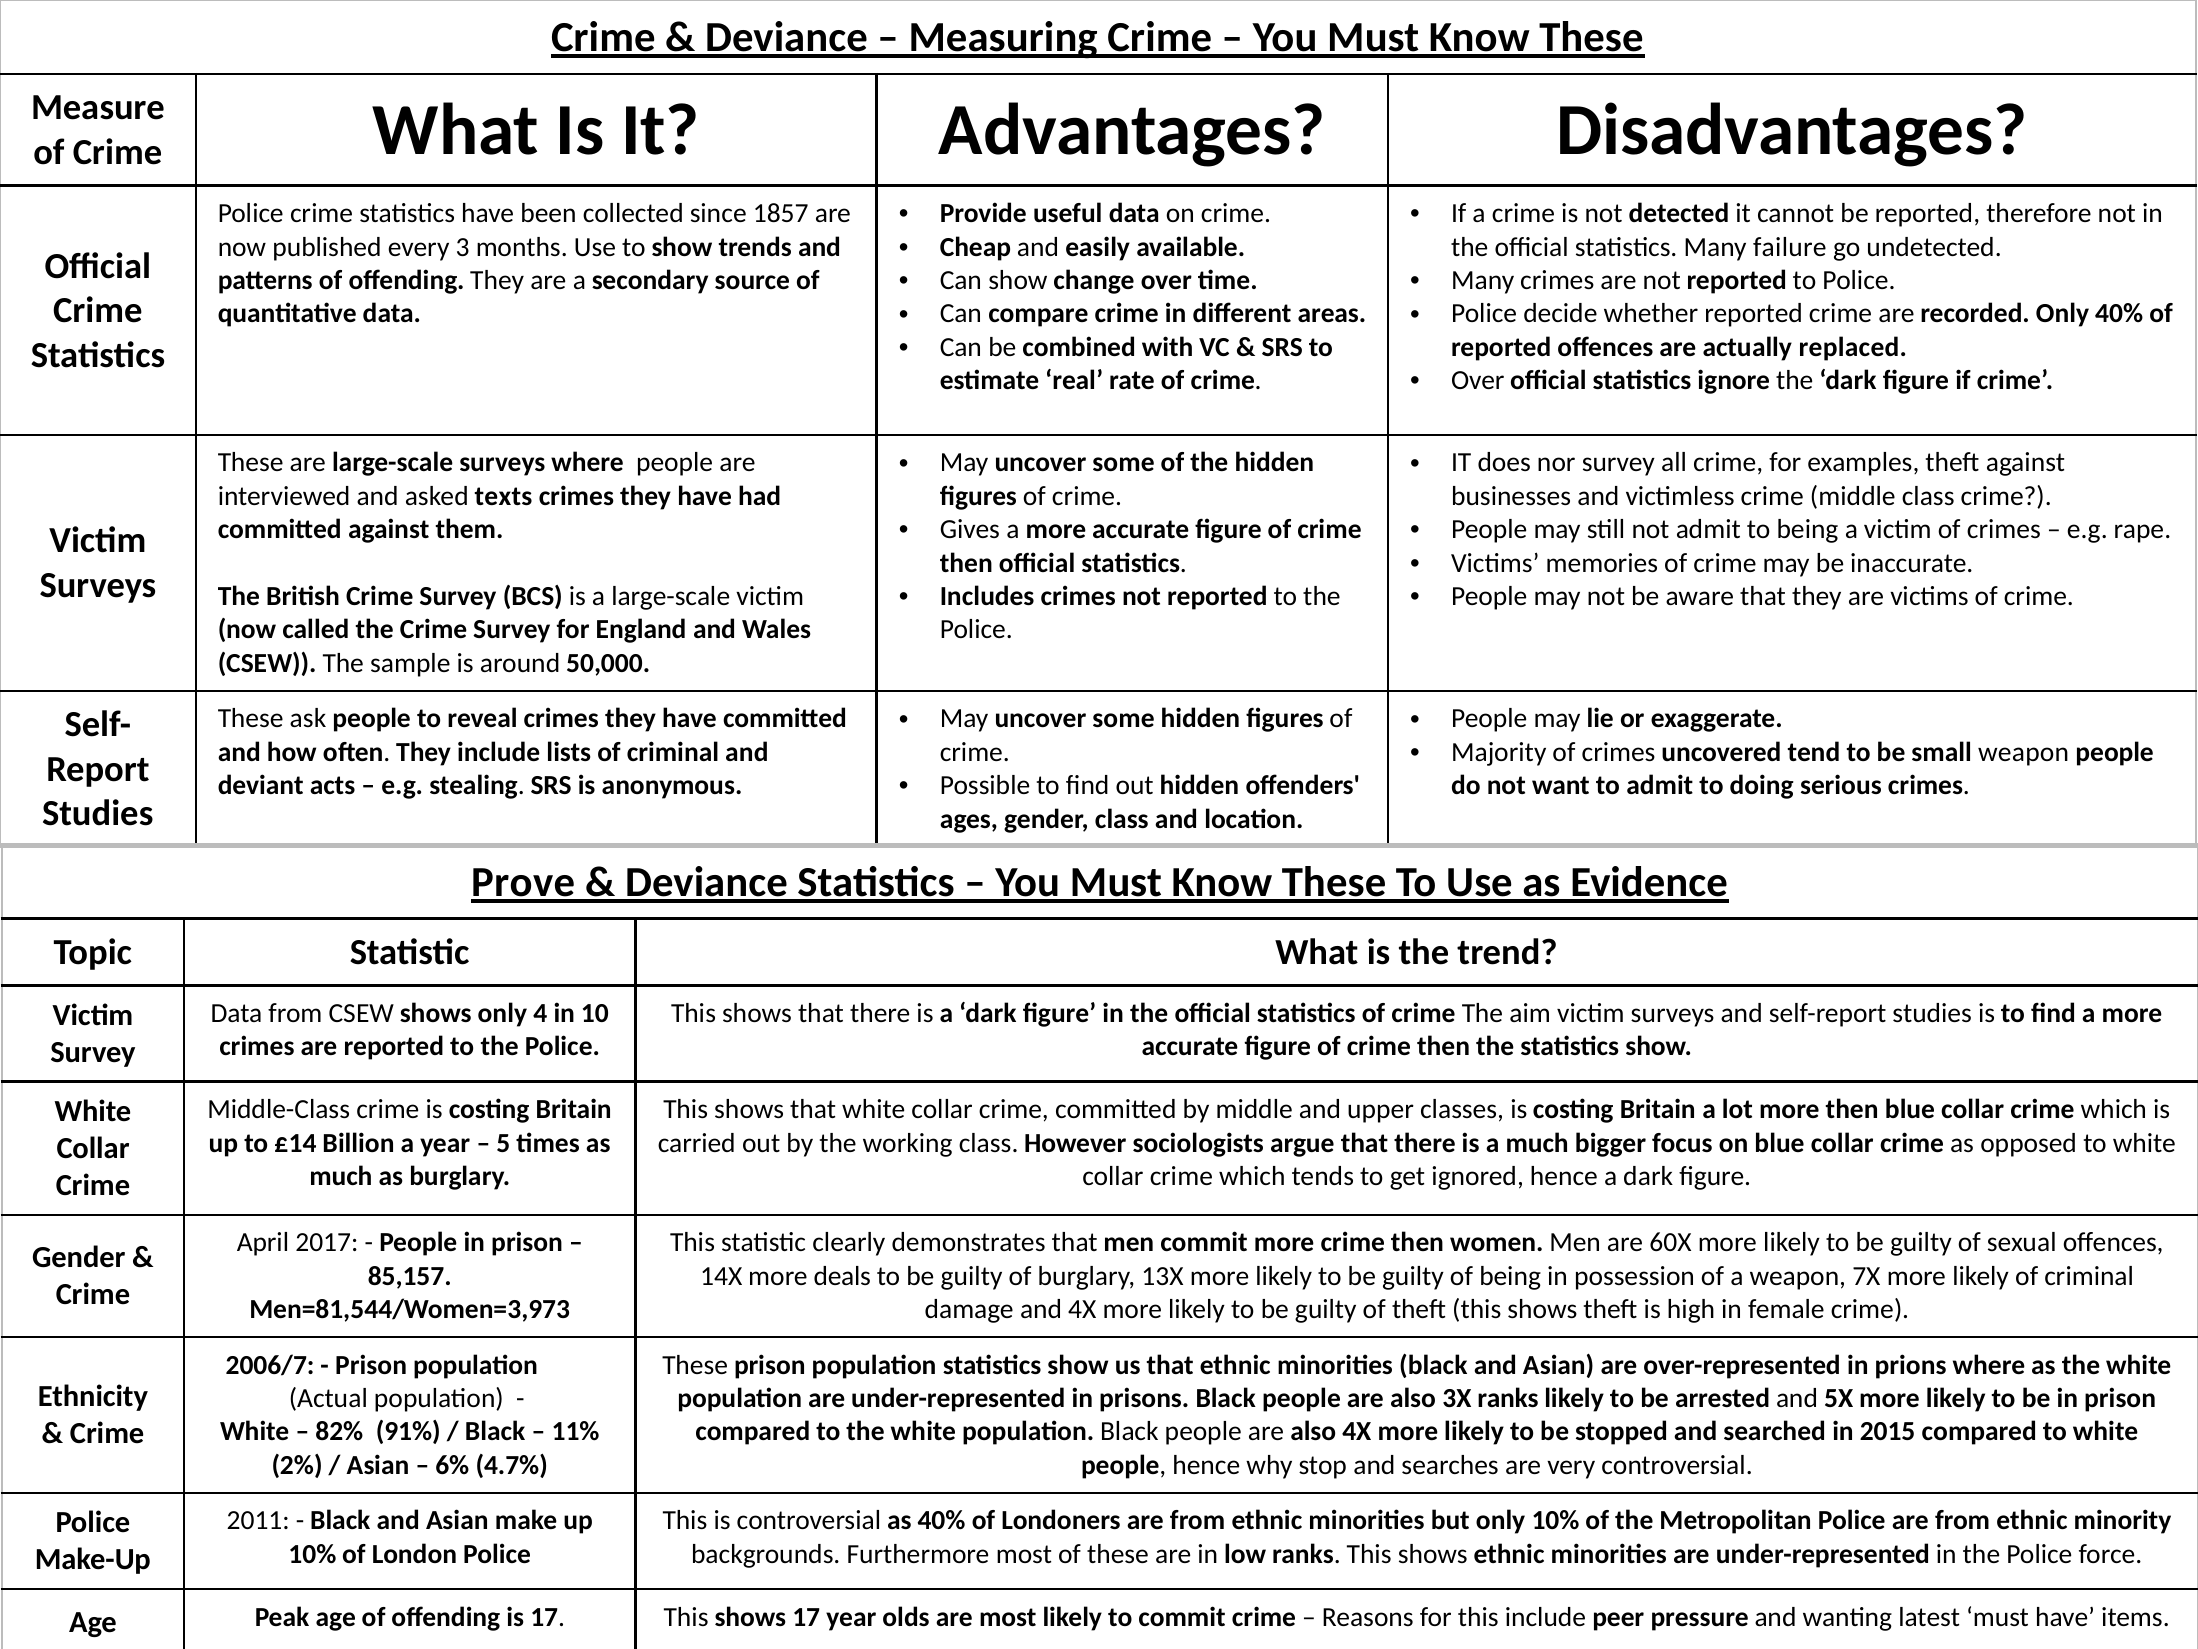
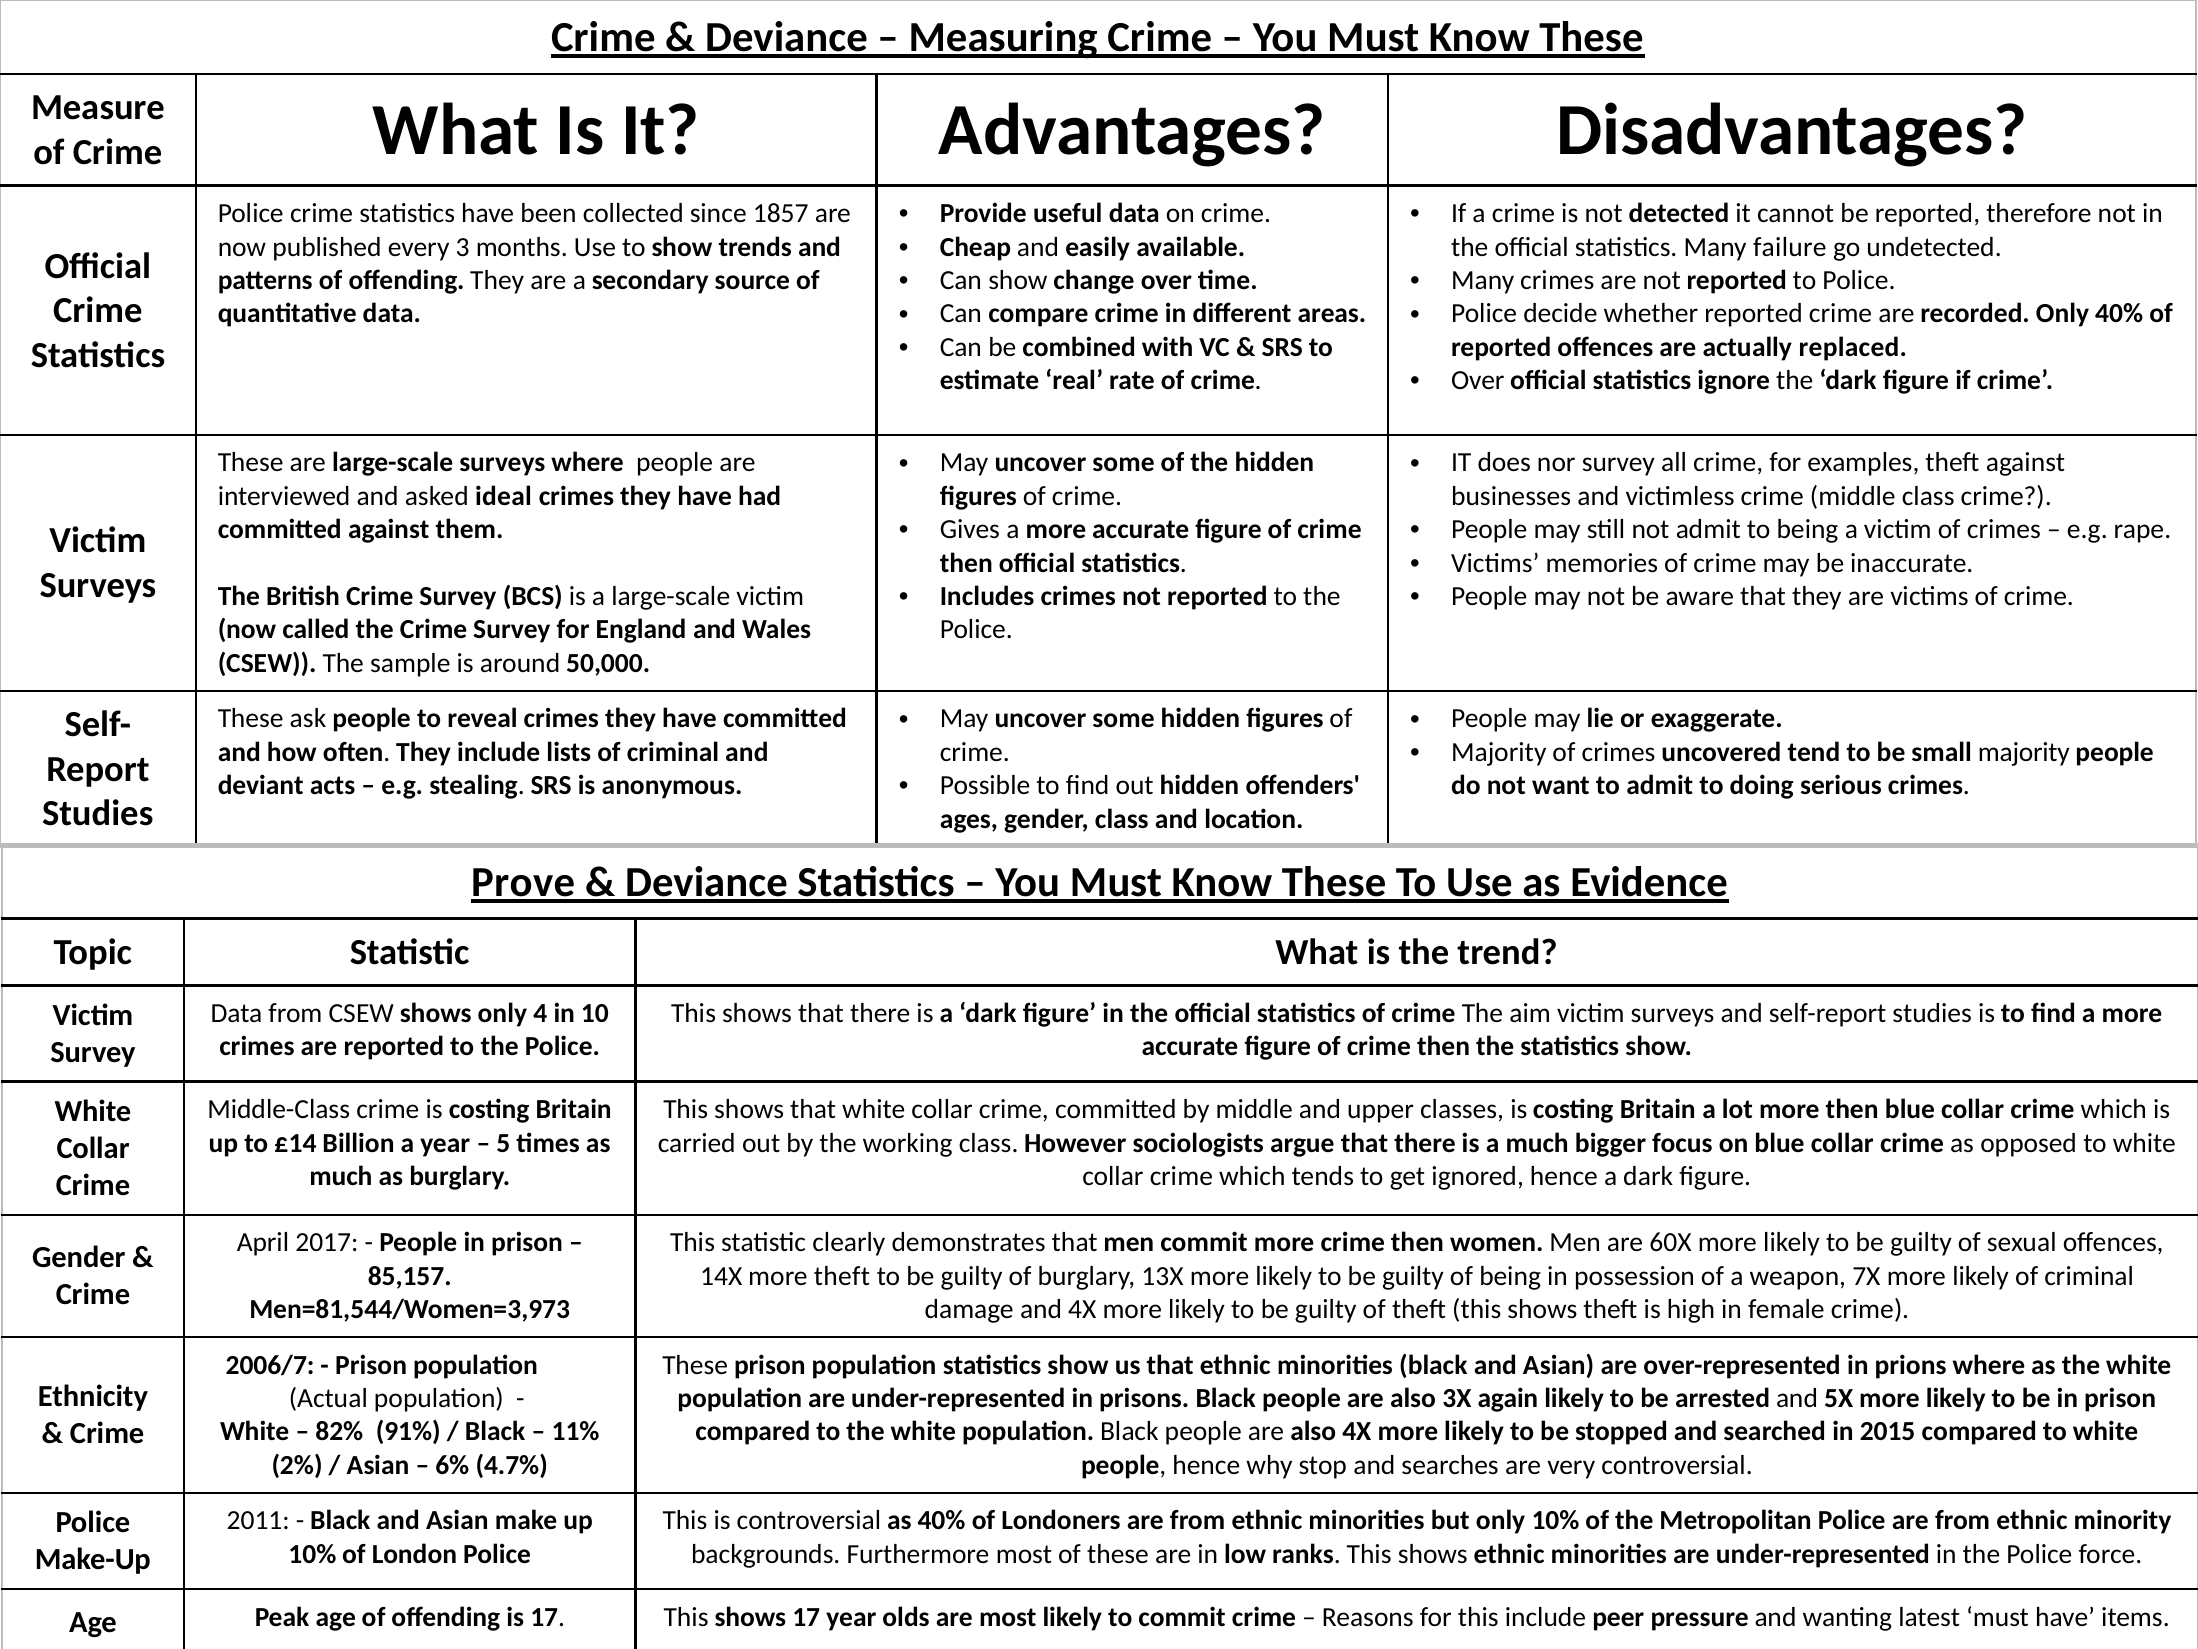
texts: texts -> ideal (503, 496)
small weapon: weapon -> majority (2024, 752)
more deals: deals -> theft (842, 1276)
3X ranks: ranks -> again (1508, 1398)
